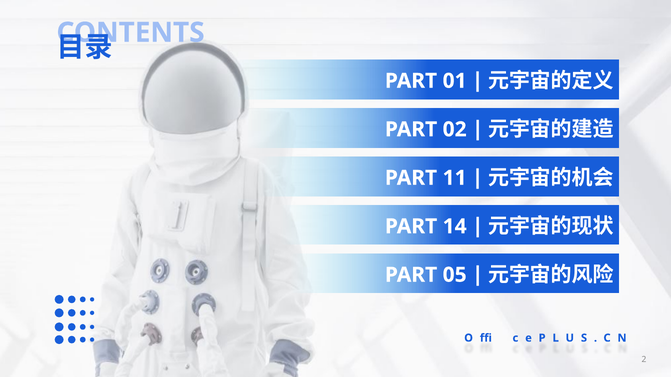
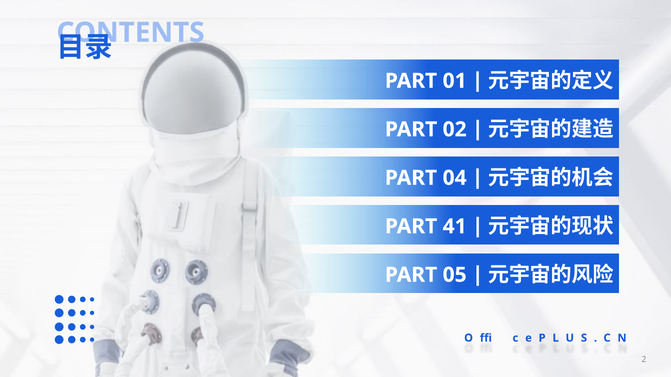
11: 11 -> 04 (455, 178)
14: 14 -> 41 (455, 227)
